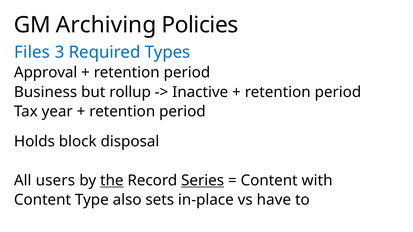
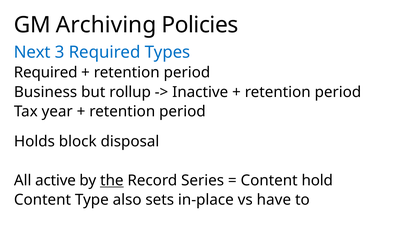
Files: Files -> Next (32, 52)
Approval: Approval -> Required (46, 73)
users: users -> active (56, 181)
Series underline: present -> none (203, 181)
with: with -> hold (317, 181)
